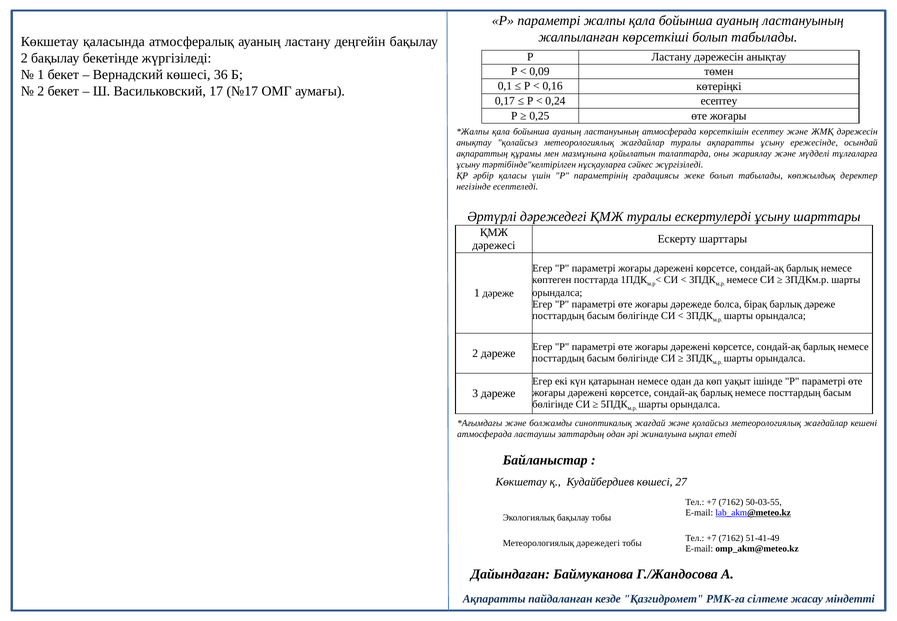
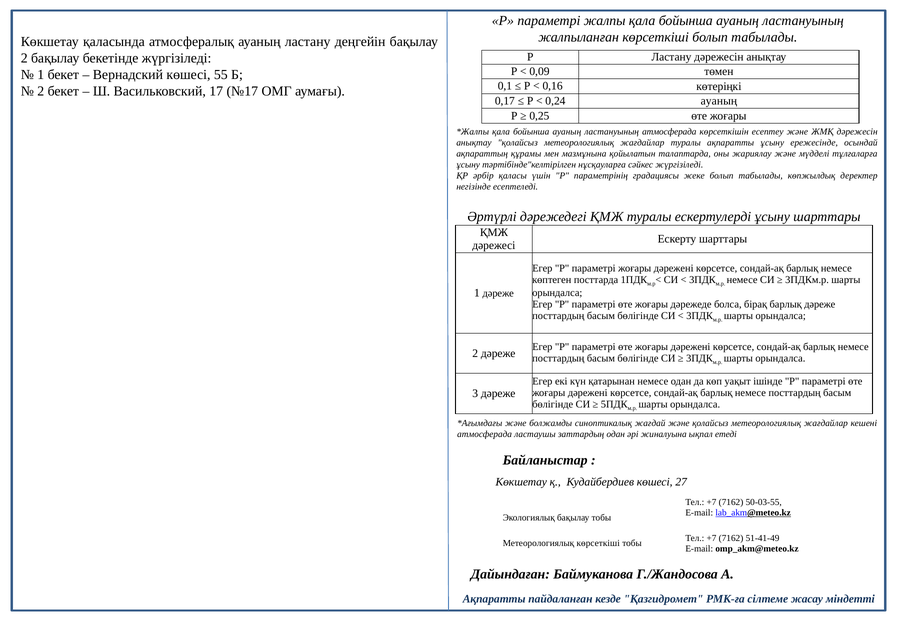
36: 36 -> 55 (221, 75)
0,24 есептеу: есептеу -> ауаның (719, 101)
Метеорологиялық дәрежедегі: дәрежедегі -> көрсеткіші (598, 543)
